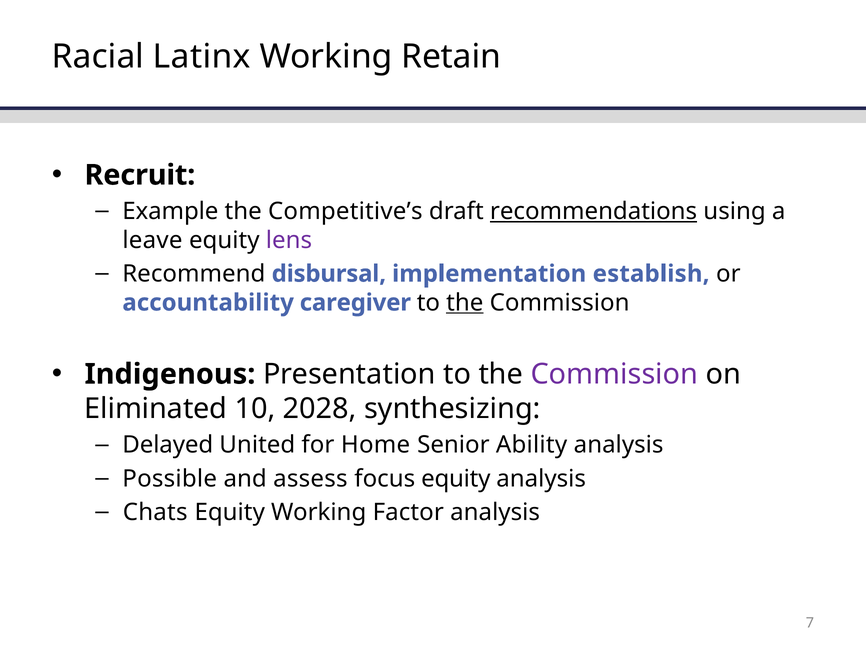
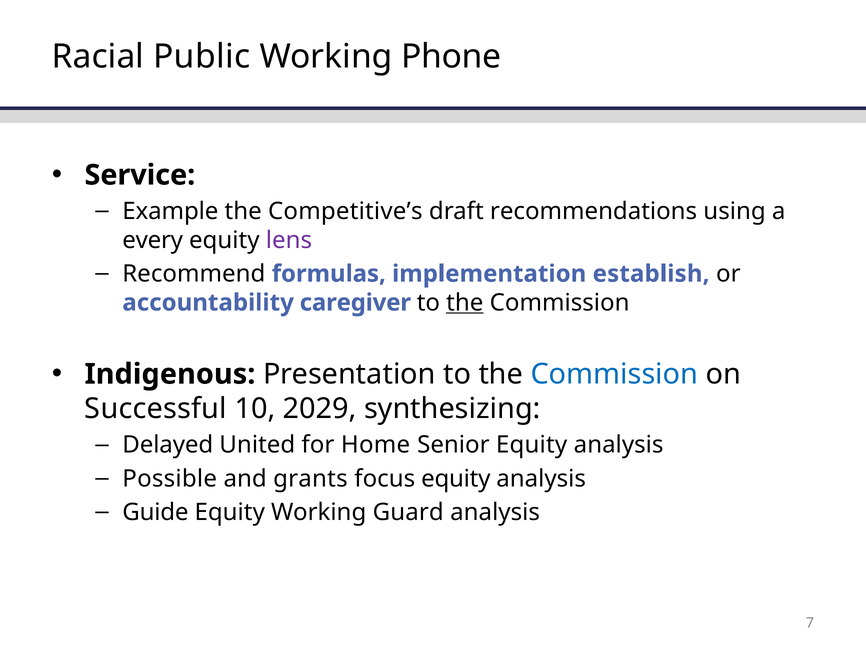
Latinx: Latinx -> Public (202, 56)
Retain: Retain -> Phone (451, 56)
Recruit: Recruit -> Service (140, 175)
recommendations underline: present -> none (594, 211)
leave: leave -> every (153, 240)
disbursal: disbursal -> formulas (329, 274)
Commission colour: purple -> blue (614, 374)
Eliminated: Eliminated -> Successful (156, 409)
2028: 2028 -> 2029 (320, 409)
Senior Ability: Ability -> Equity (532, 445)
assess: assess -> grants (310, 479)
Chats: Chats -> Guide (155, 513)
Factor: Factor -> Guard (408, 513)
